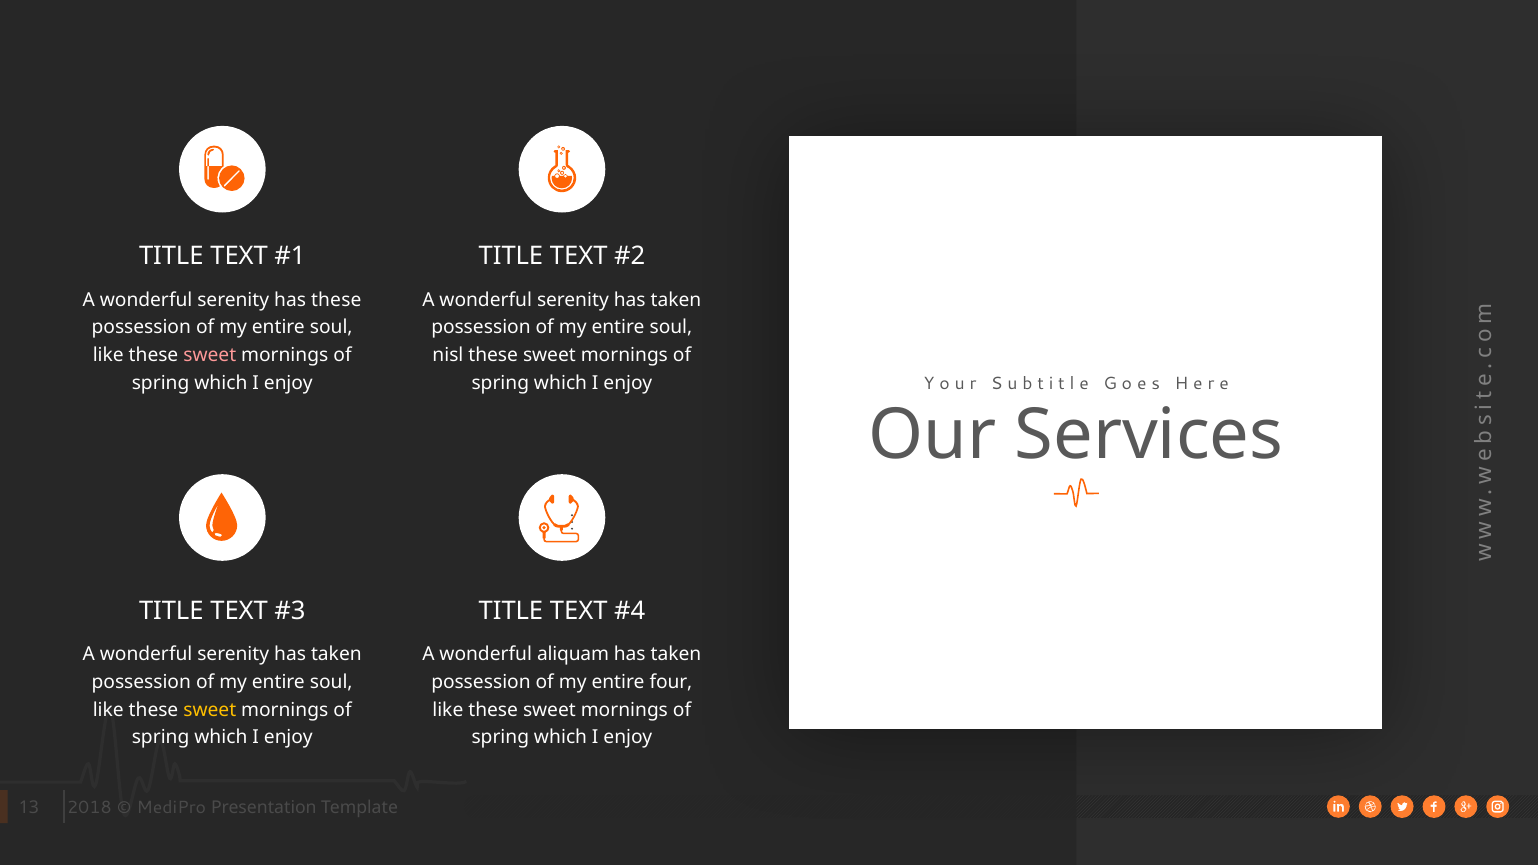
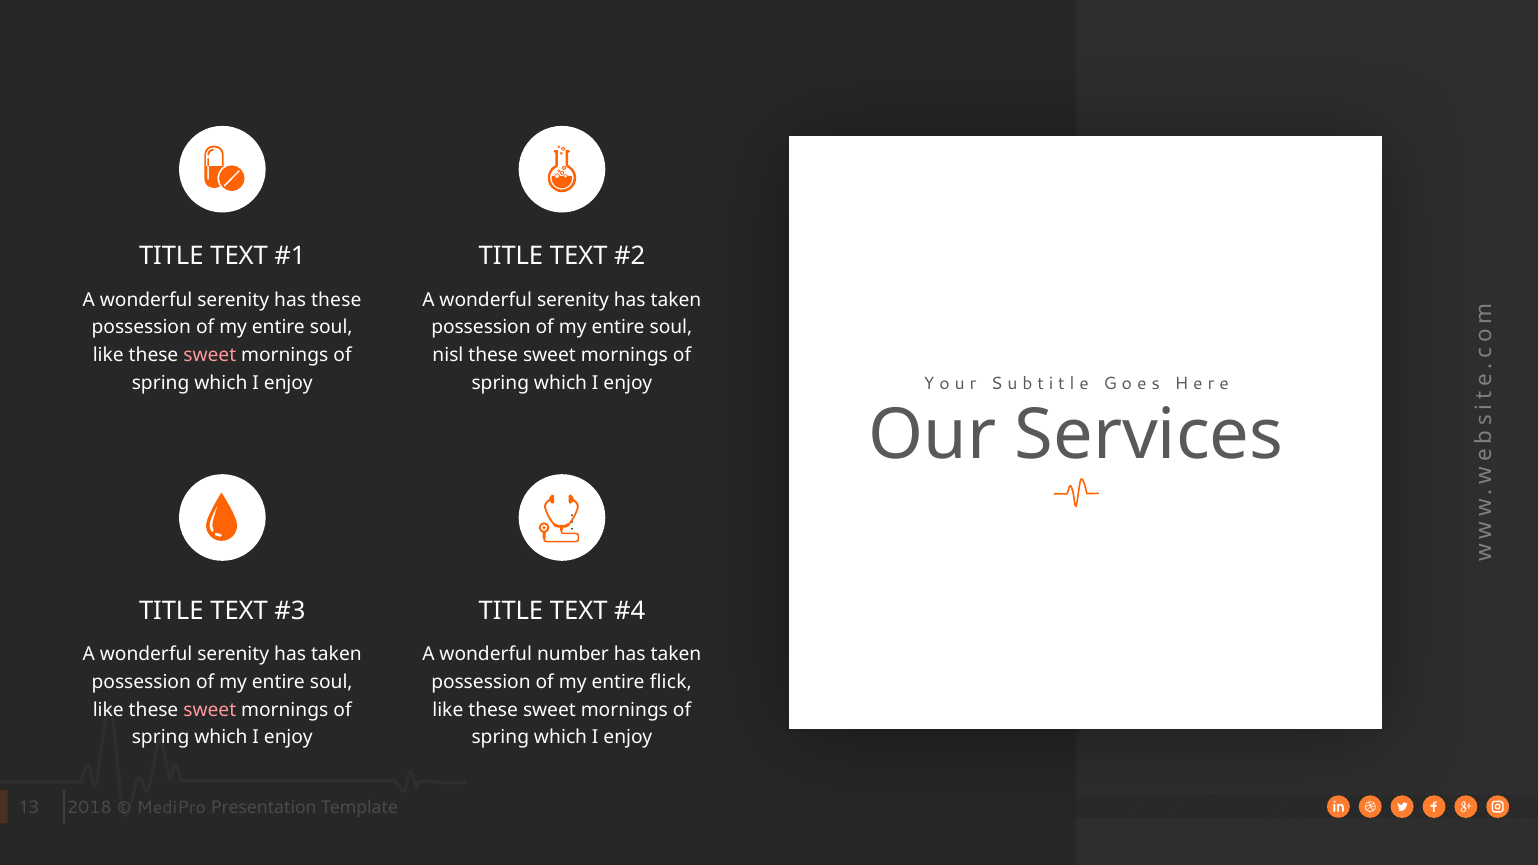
aliquam: aliquam -> number (573, 655)
four: four -> flick (671, 682)
sweet colour: yellow -> pink (210, 710)
